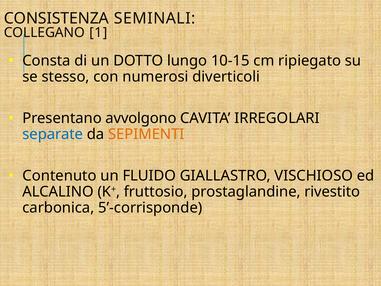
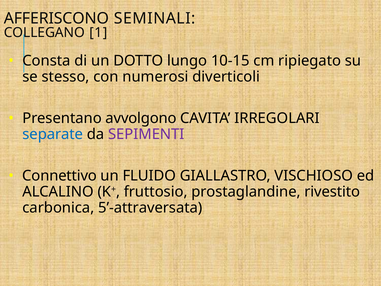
CONSISTENZA: CONSISTENZA -> AFFERISCONO (56, 18)
SEPIMENTI colour: orange -> purple (146, 134)
Contenuto: Contenuto -> Connettivo (60, 175)
5’-corrisponde: 5’-corrisponde -> 5’-attraversata (150, 207)
